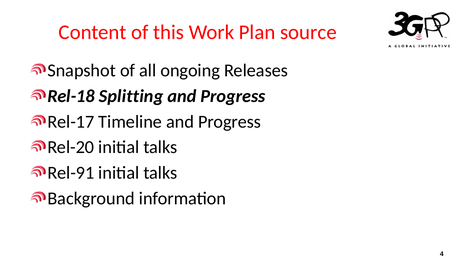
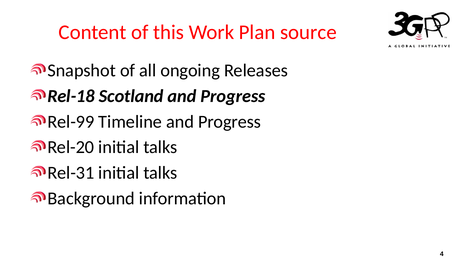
Splitting: Splitting -> Scotland (131, 96)
Rel-17: Rel-17 -> Rel-99 (71, 122)
Rel-91: Rel-91 -> Rel-31 (71, 173)
